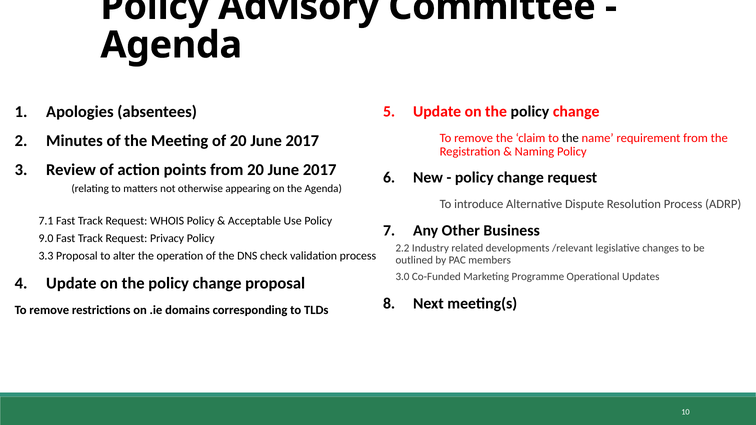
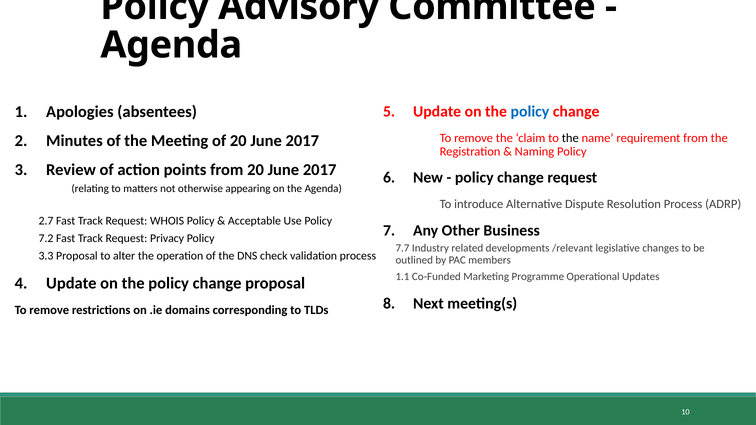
policy colour: black -> blue (530, 112)
7.1: 7.1 -> 2.7 (46, 221)
9.0: 9.0 -> 7.2 (46, 238)
2.2: 2.2 -> 7.7 (402, 248)
3.0: 3.0 -> 1.1 (402, 277)
